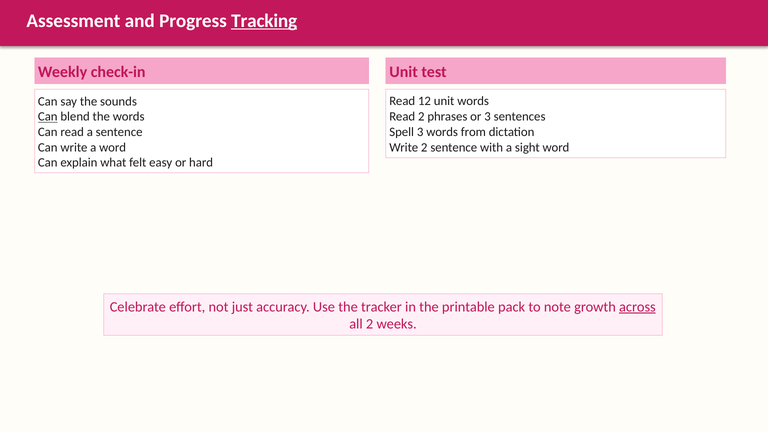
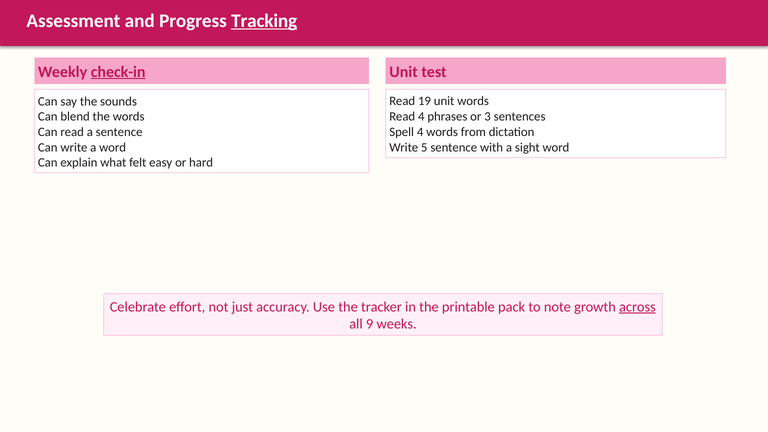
check-in underline: none -> present (118, 72)
12: 12 -> 19 (424, 101)
Can underline: present -> none (48, 117)
Read 2: 2 -> 4 (421, 117)
Spell 3: 3 -> 4 (420, 132)
Write 2: 2 -> 5 (424, 147)
all 2: 2 -> 9 (370, 324)
